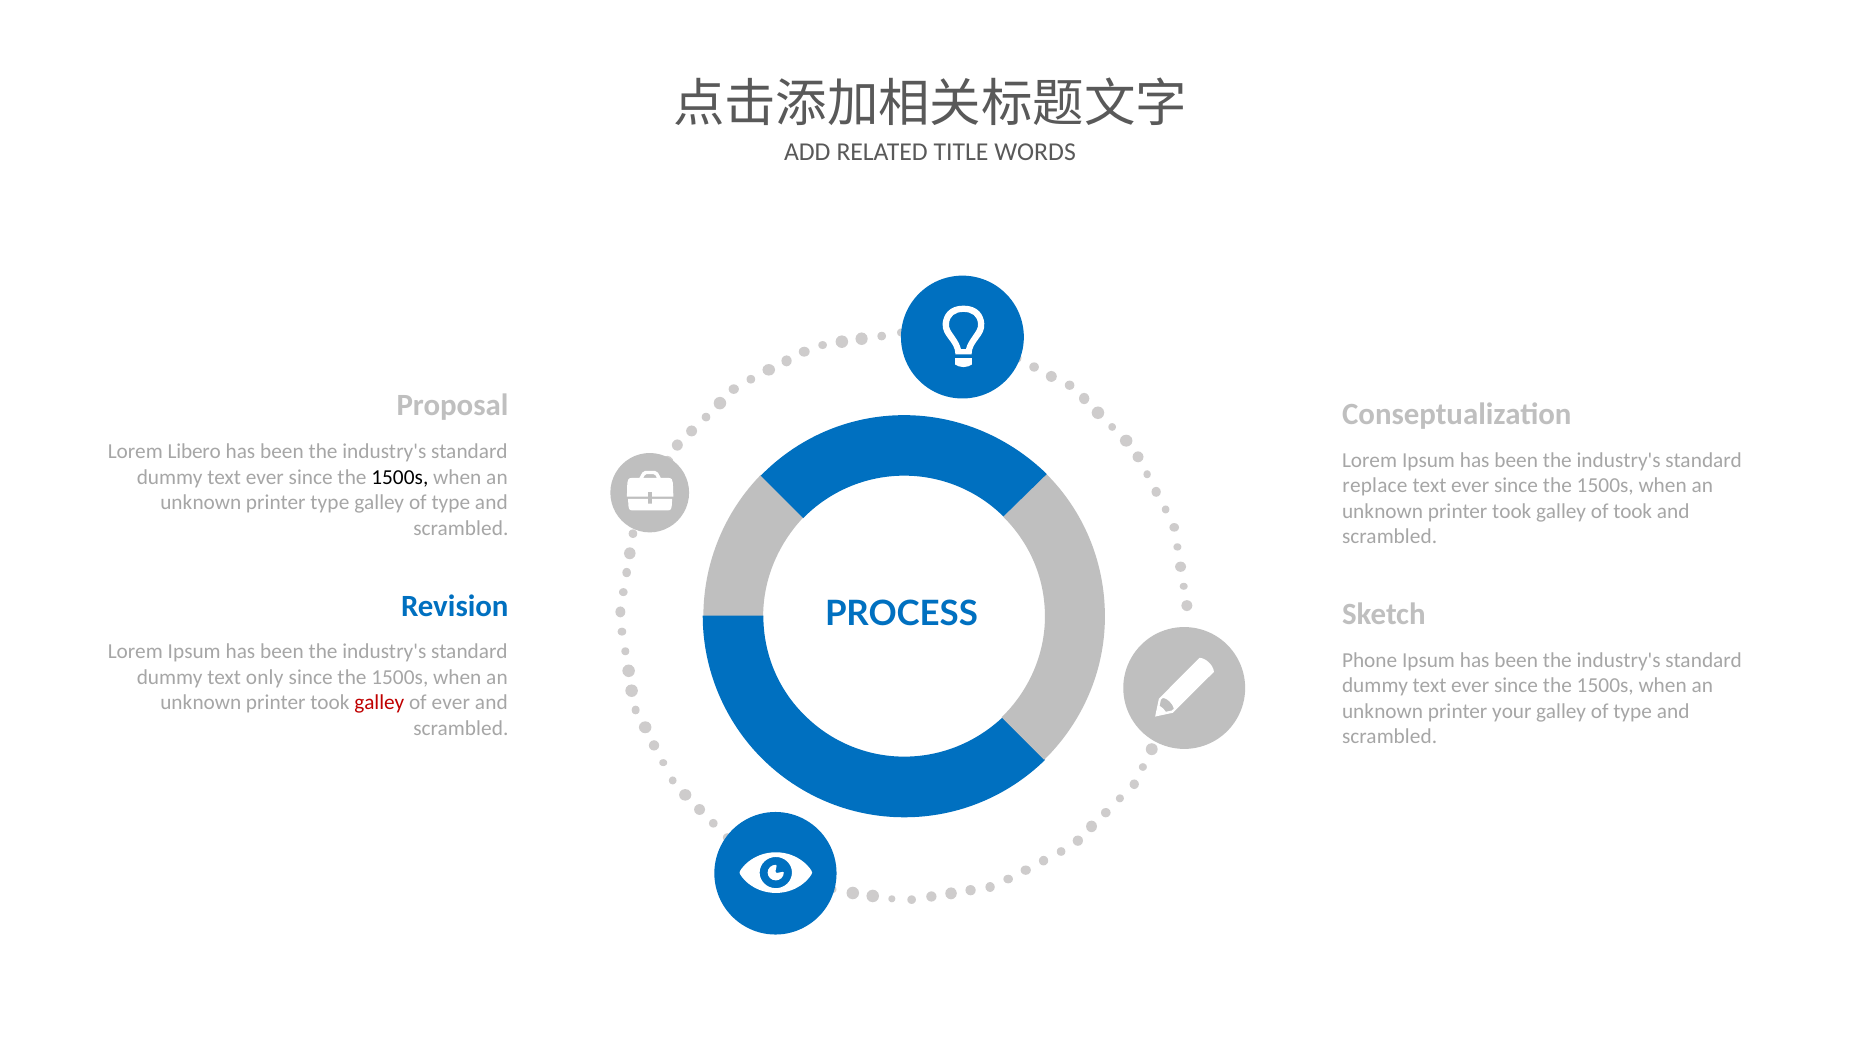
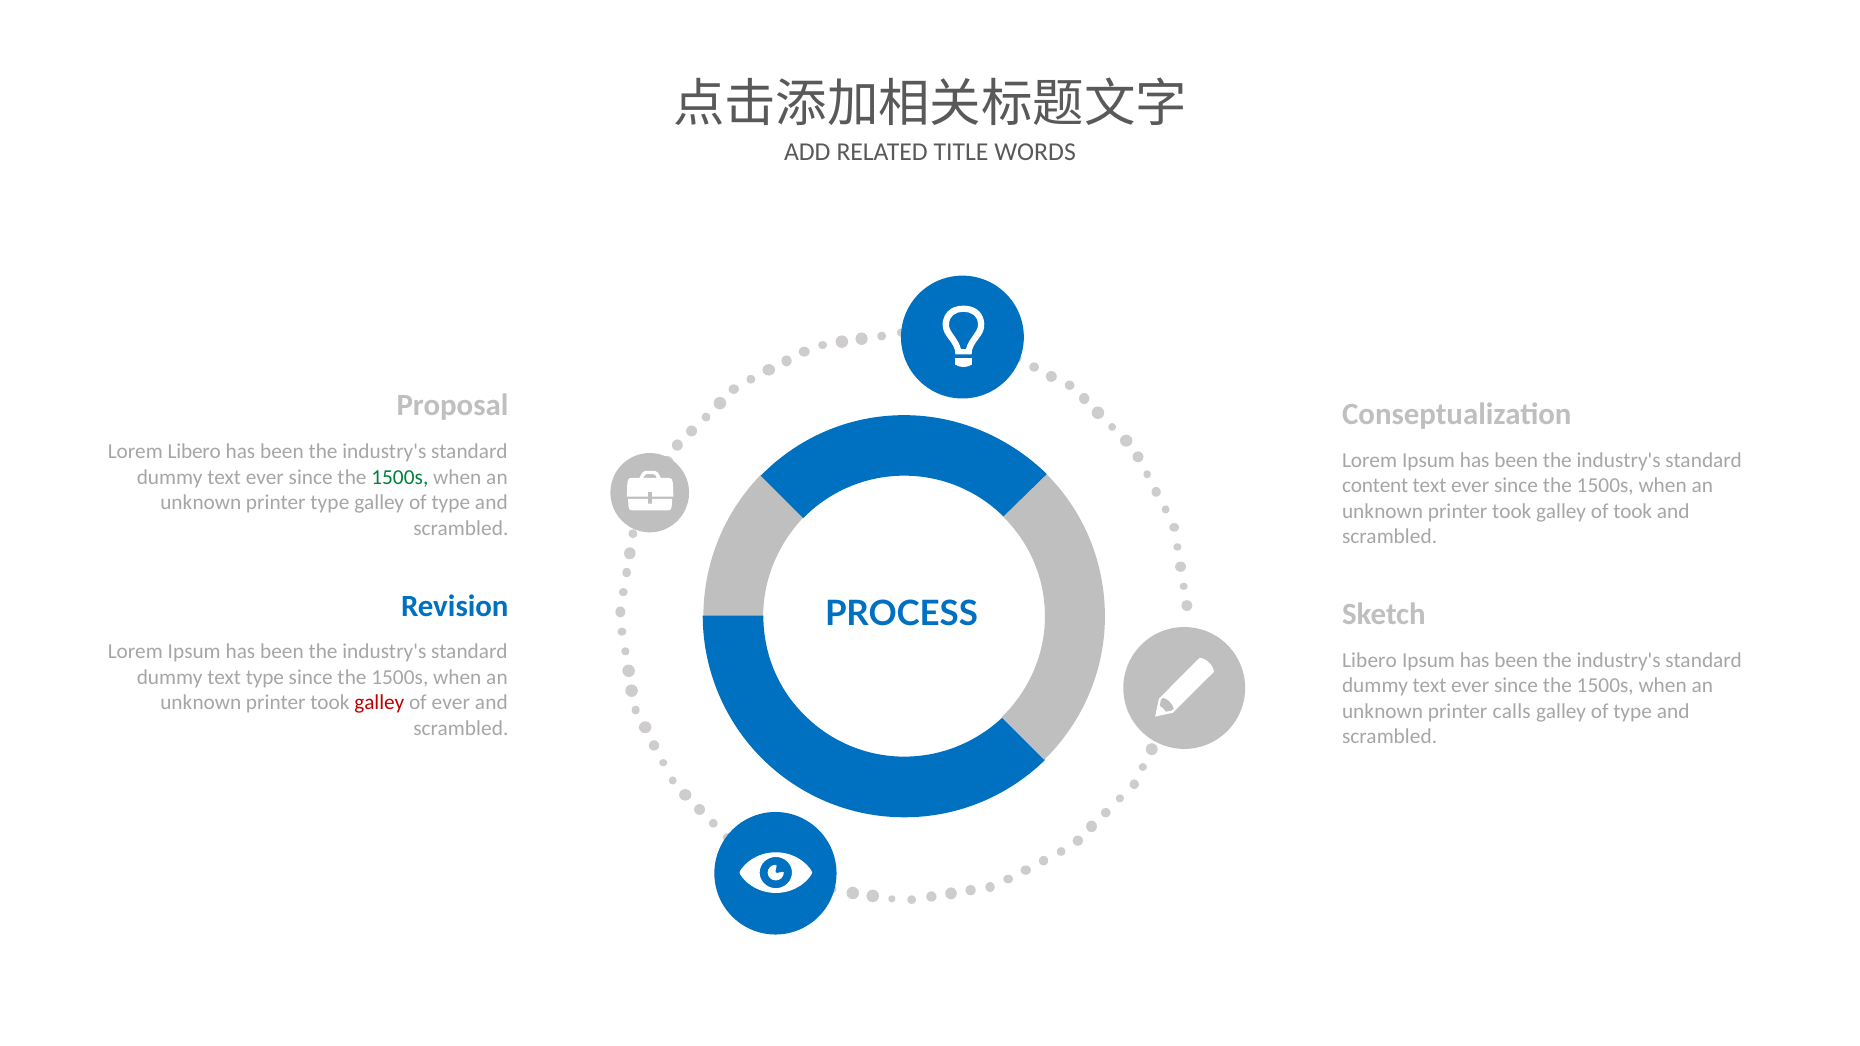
1500s colour: black -> green (400, 477)
replace: replace -> content (1375, 486)
Phone: Phone -> Libero (1370, 660)
text only: only -> type (265, 678)
your: your -> calls (1512, 711)
